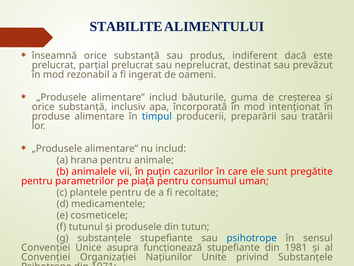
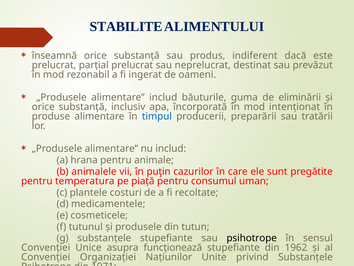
creșterea: creșterea -> eliminării (300, 97)
parametrilor: parametrilor -> temperatura (85, 181)
plantele pentru: pentru -> costuri (126, 192)
psihotrope colour: blue -> black (252, 238)
1981: 1981 -> 1962 (296, 247)
